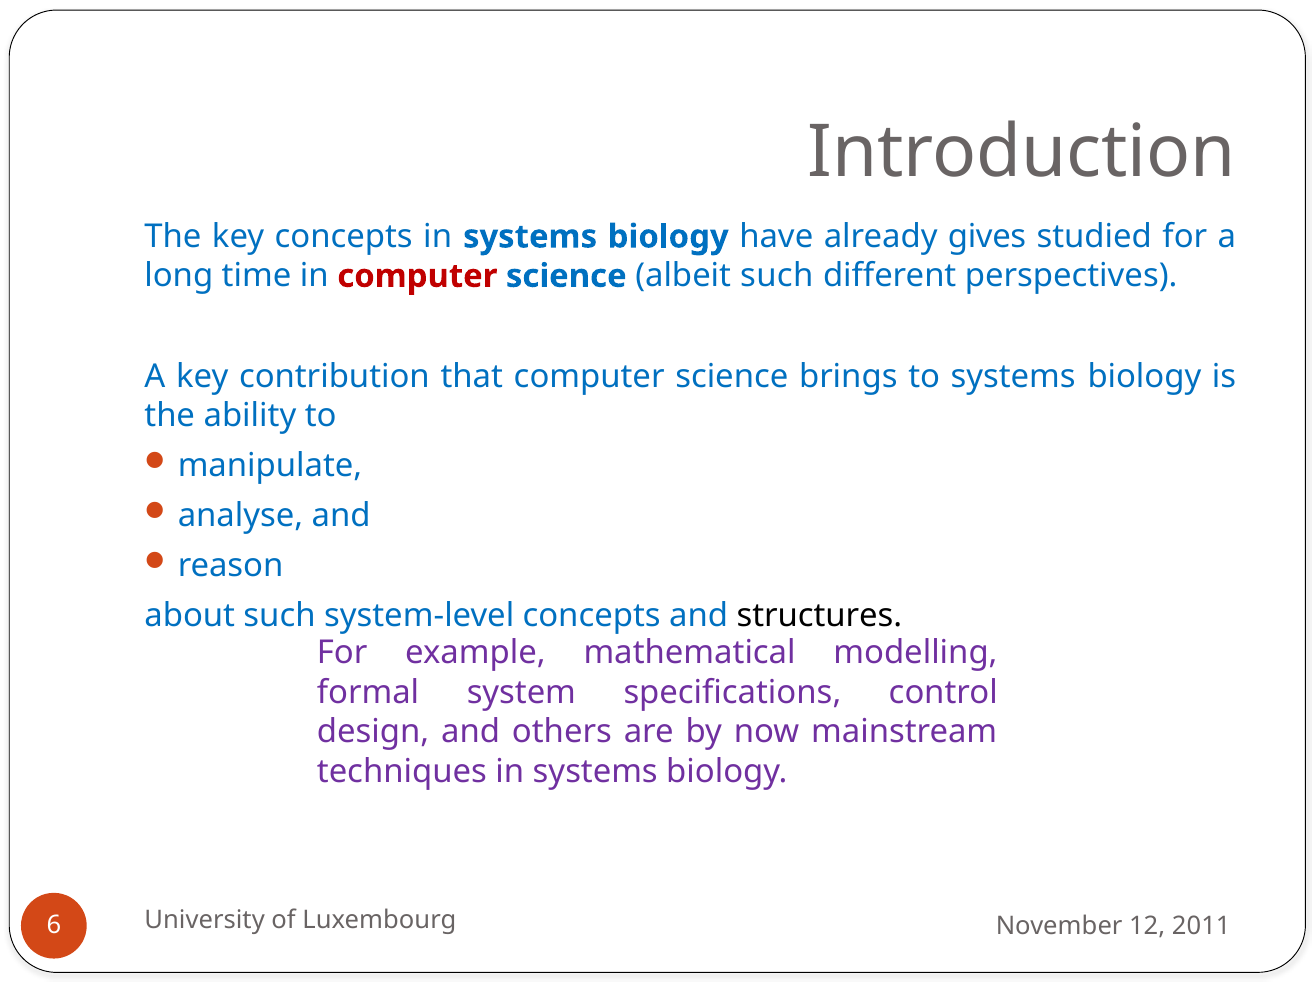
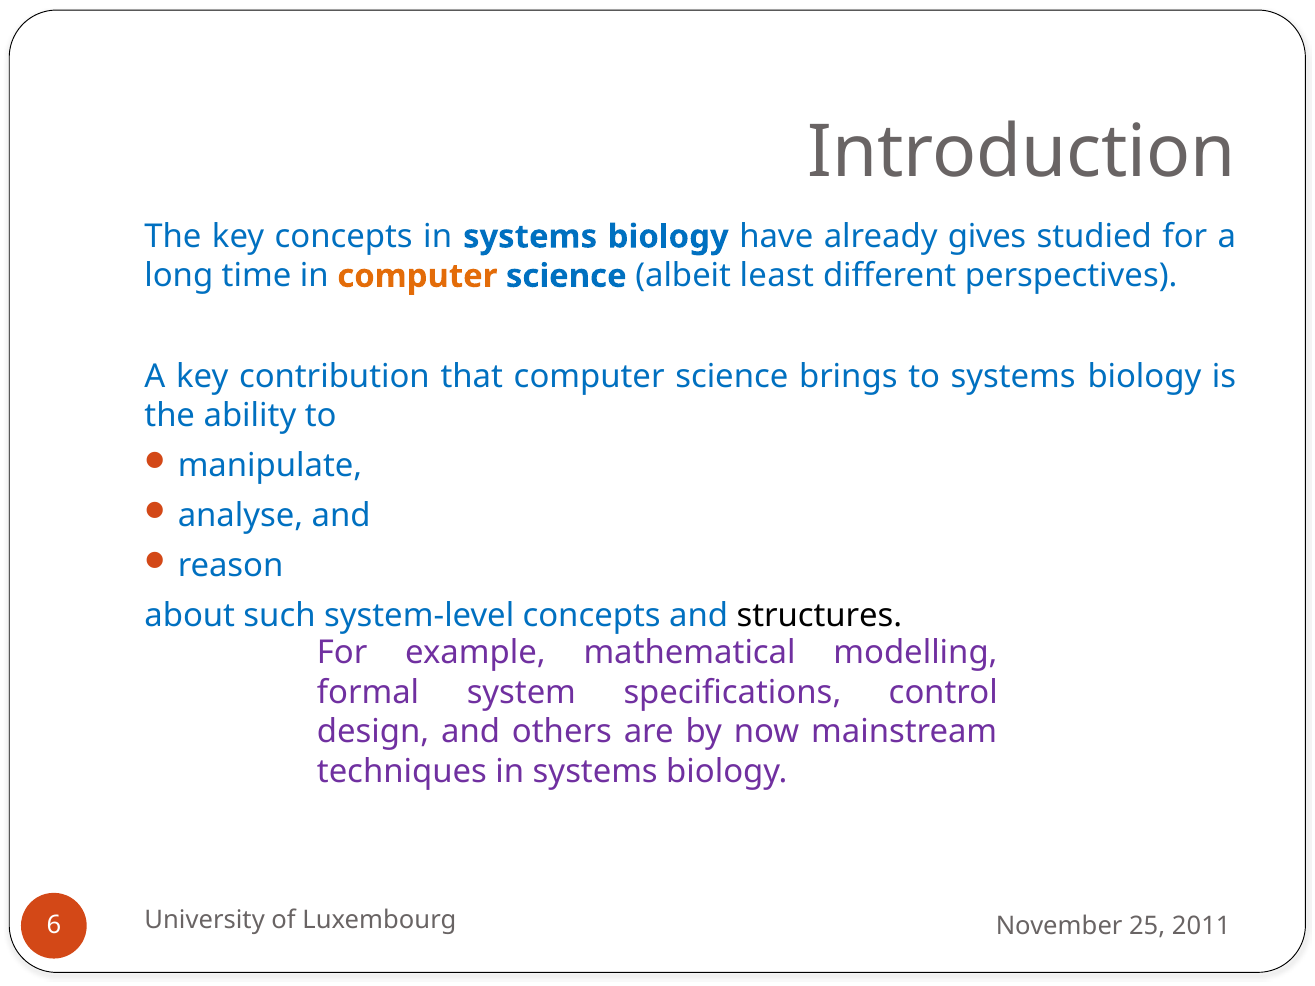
computer colour: red -> orange (417, 276)
albeit such: such -> least (777, 276)
12: 12 -> 25 (1147, 926)
